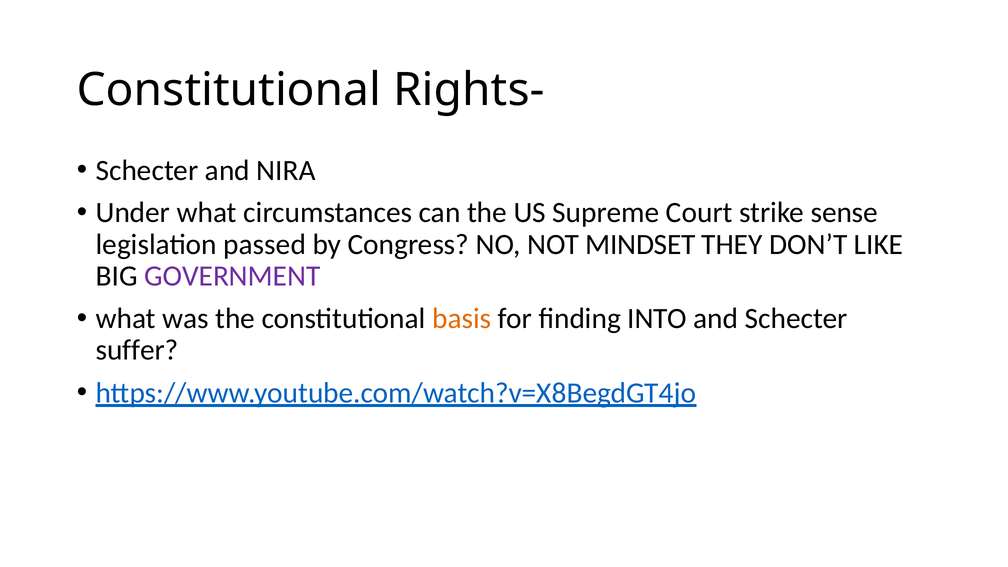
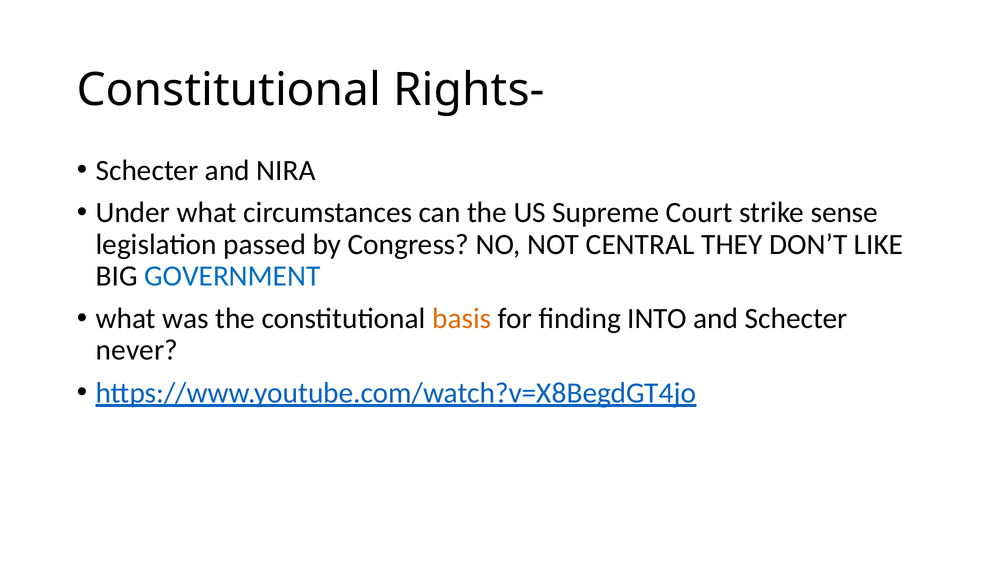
MINDSET: MINDSET -> CENTRAL (640, 244)
GOVERNMENT colour: purple -> blue (232, 276)
suffer: suffer -> never (137, 350)
